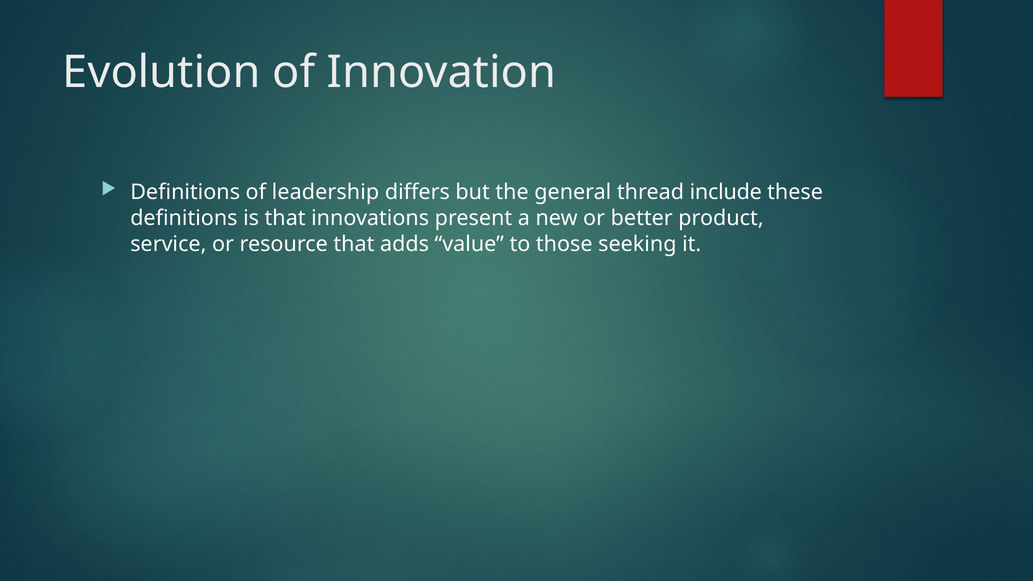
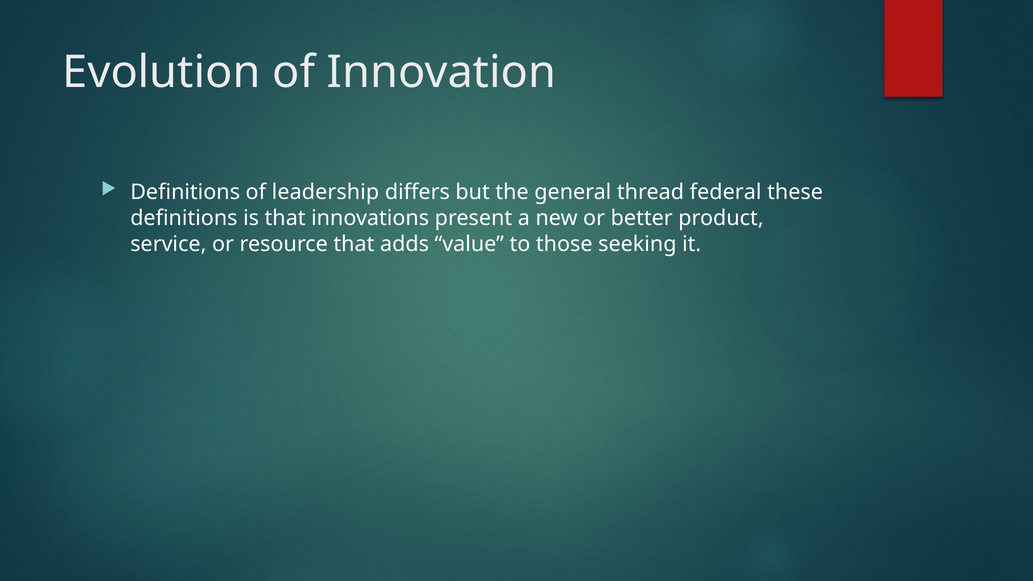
include: include -> federal (726, 192)
